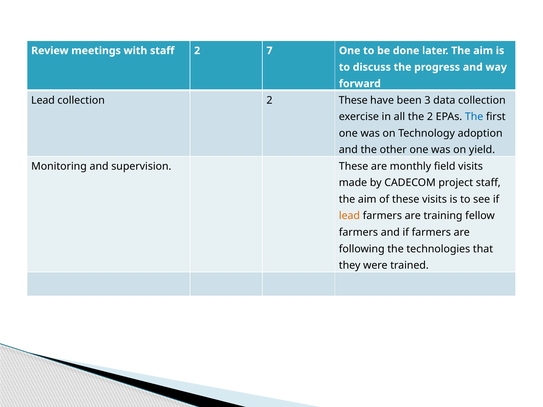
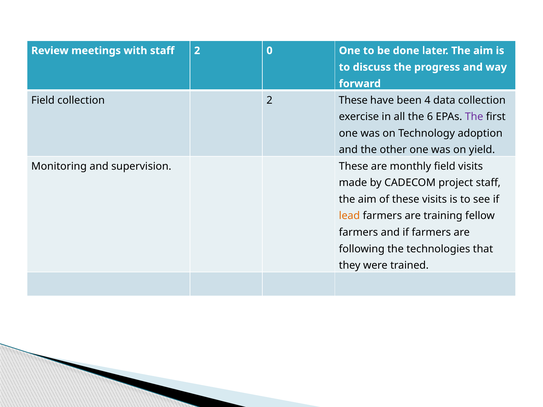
7: 7 -> 0 (270, 51)
Lead: Lead -> Field (43, 100)
3: 3 -> 4 (427, 100)
the 2: 2 -> 6 (430, 117)
The colour: blue -> purple (474, 117)
